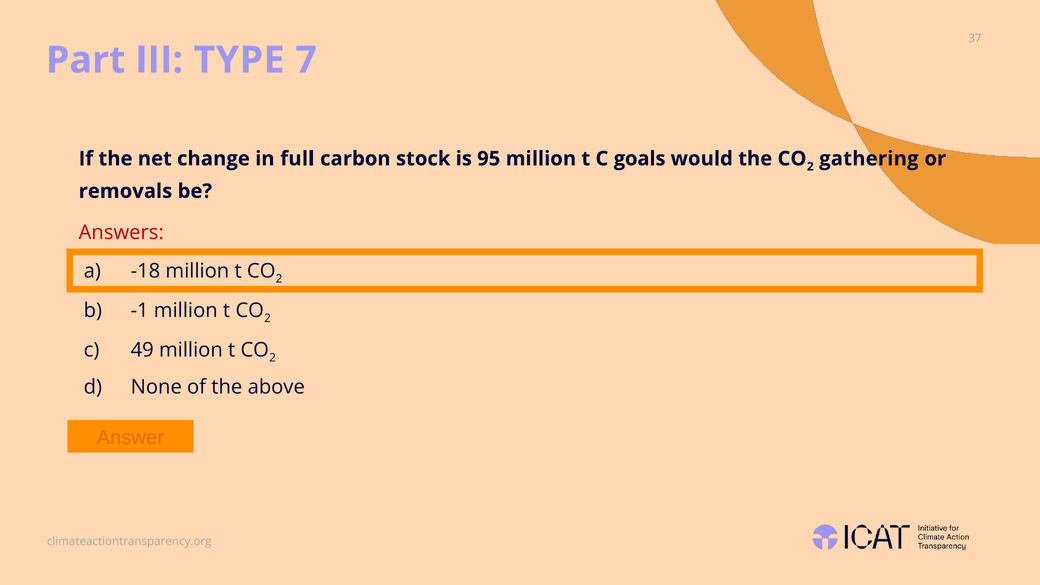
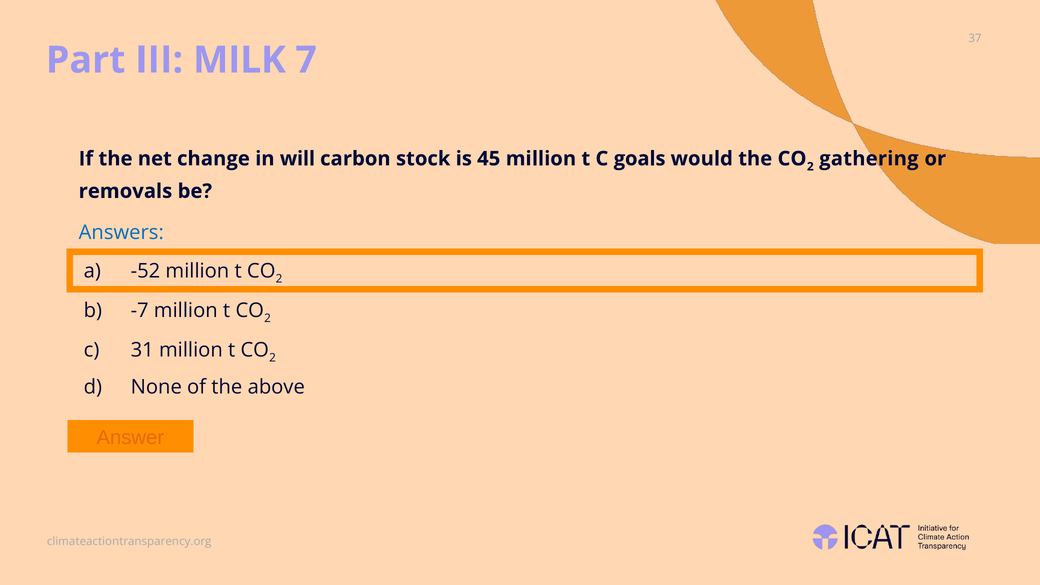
TYPE: TYPE -> MILK (239, 60)
full: full -> will (298, 159)
95: 95 -> 45 (489, 159)
Answers colour: red -> blue (121, 232)
-18: -18 -> -52 (145, 271)
-1: -1 -> -7 (140, 311)
49: 49 -> 31 (142, 350)
